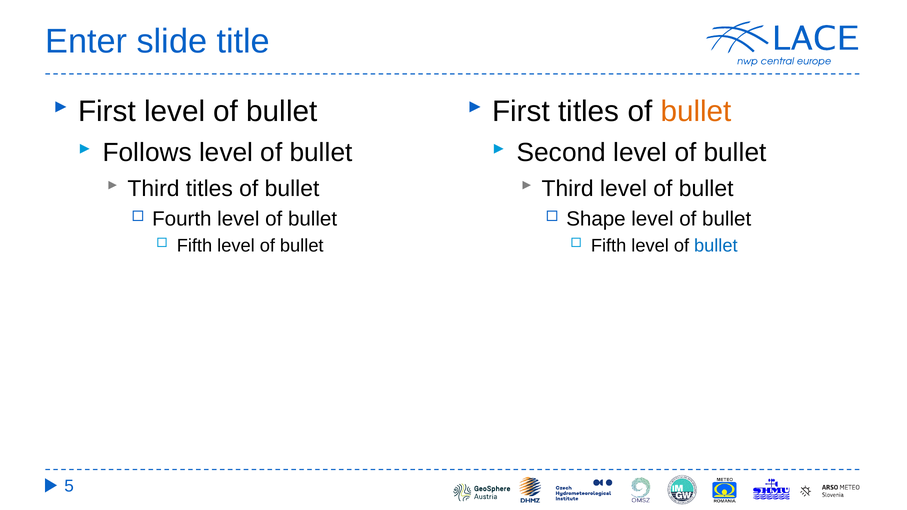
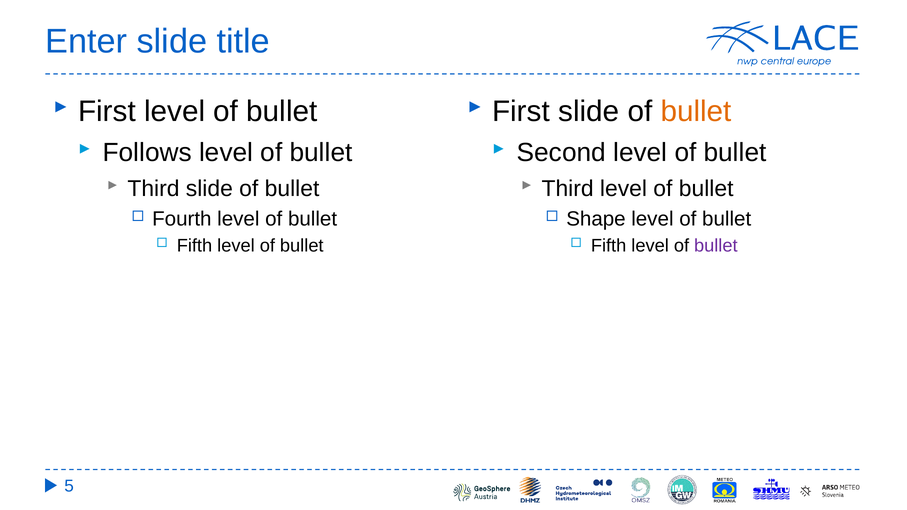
First titles: titles -> slide (589, 111)
Third titles: titles -> slide (209, 189)
bullet colour: blue -> purple (716, 246)
